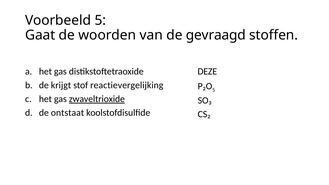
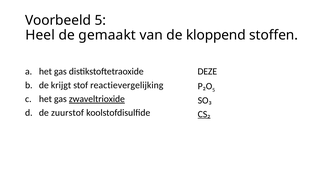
Gaat: Gaat -> Heel (40, 35)
woorden: woorden -> gemaakt (107, 35)
gevraagd: gevraagd -> kloppend (216, 35)
ontstaat: ontstaat -> zuurstof (67, 113)
CS₂ underline: none -> present (204, 114)
